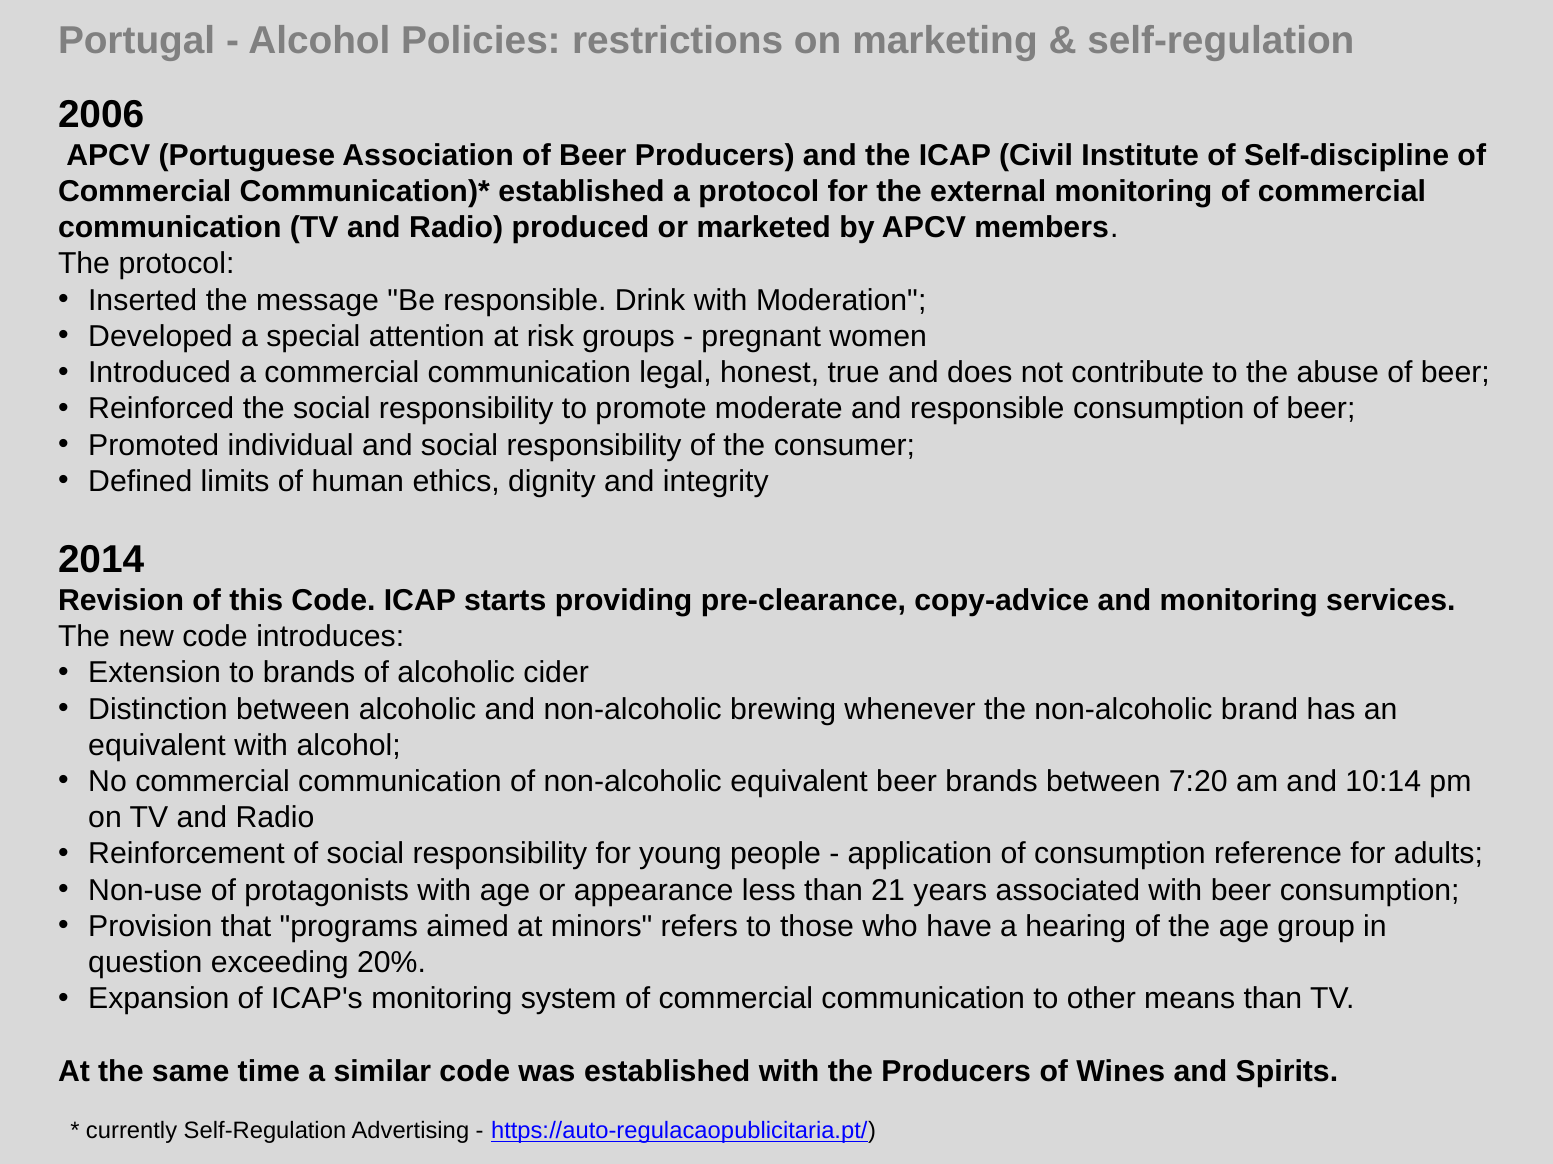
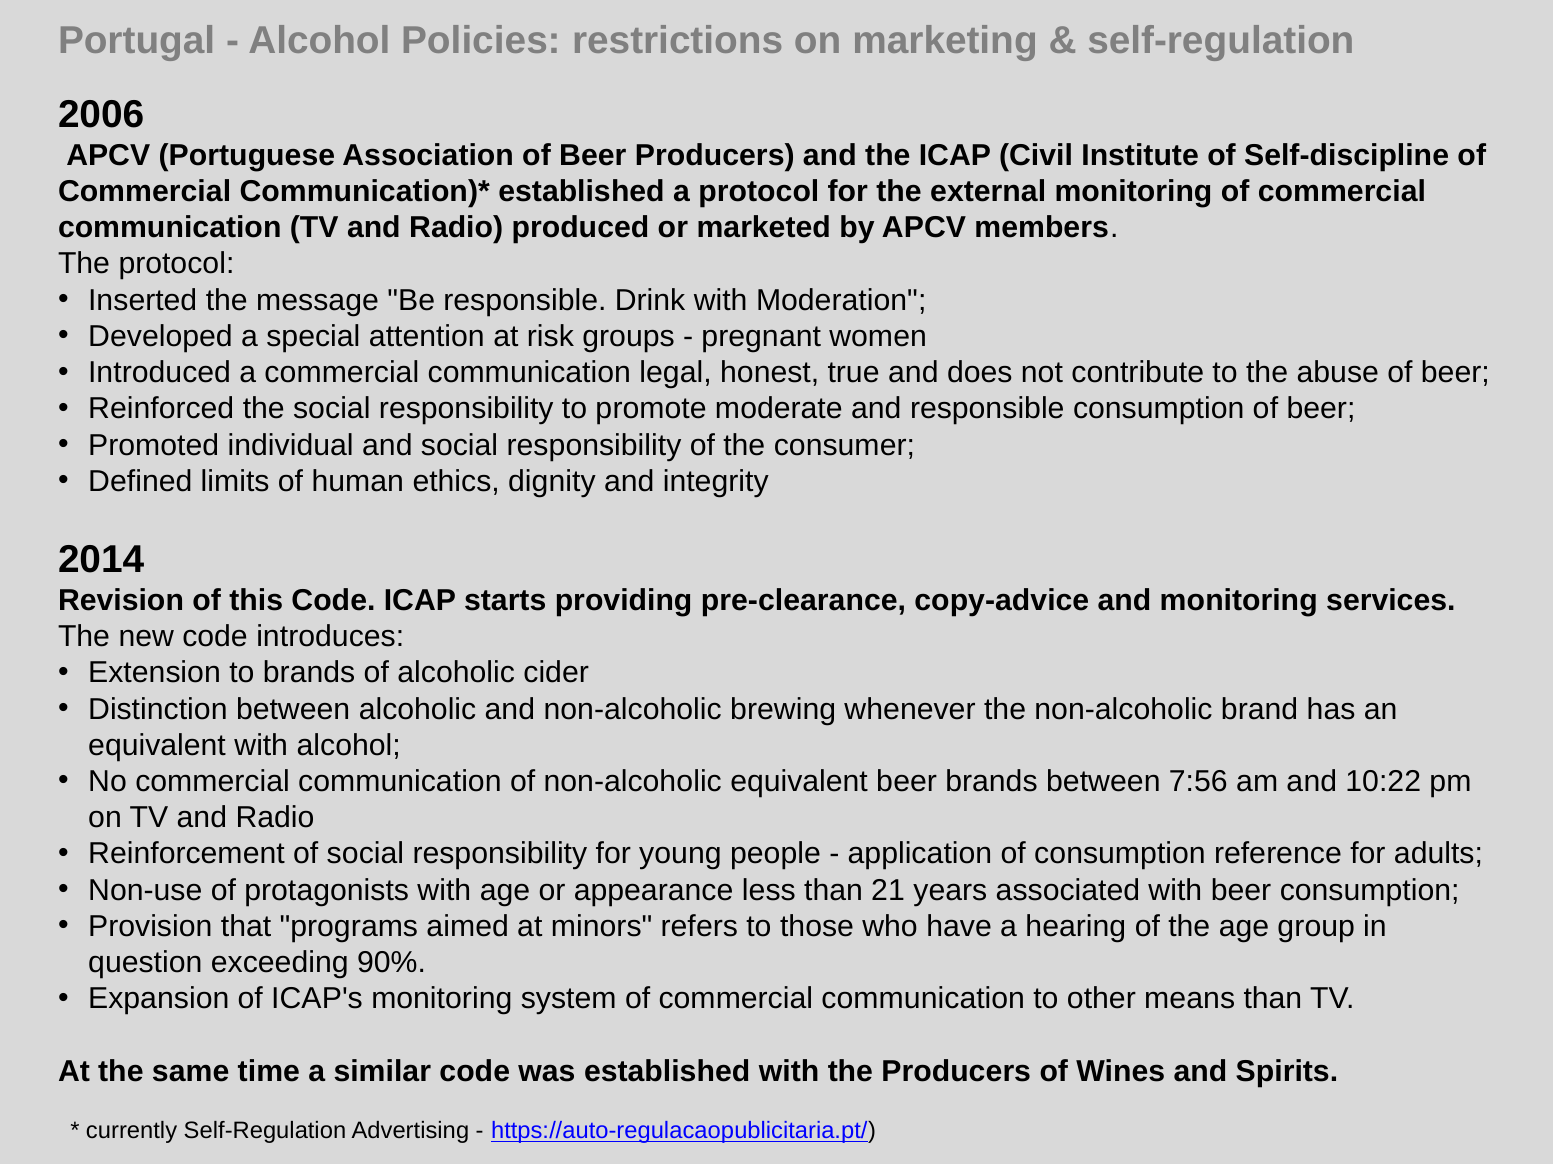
7:20: 7:20 -> 7:56 (1198, 782)
10:14: 10:14 -> 10:22 (1383, 782)
20%: 20% -> 90% (391, 963)
